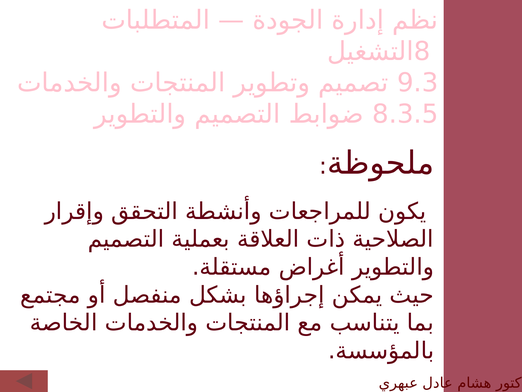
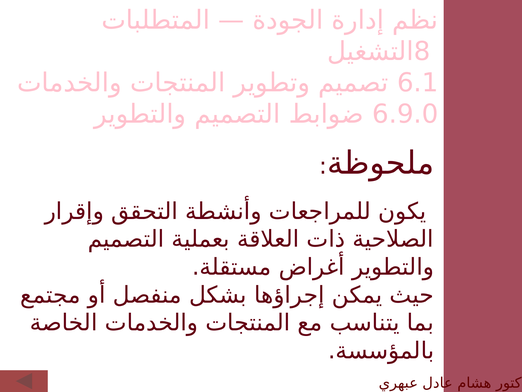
9.3: 9.3 -> 6.1 (418, 83)
8.3.5: 8.3.5 -> 6.9.0 (405, 114)
